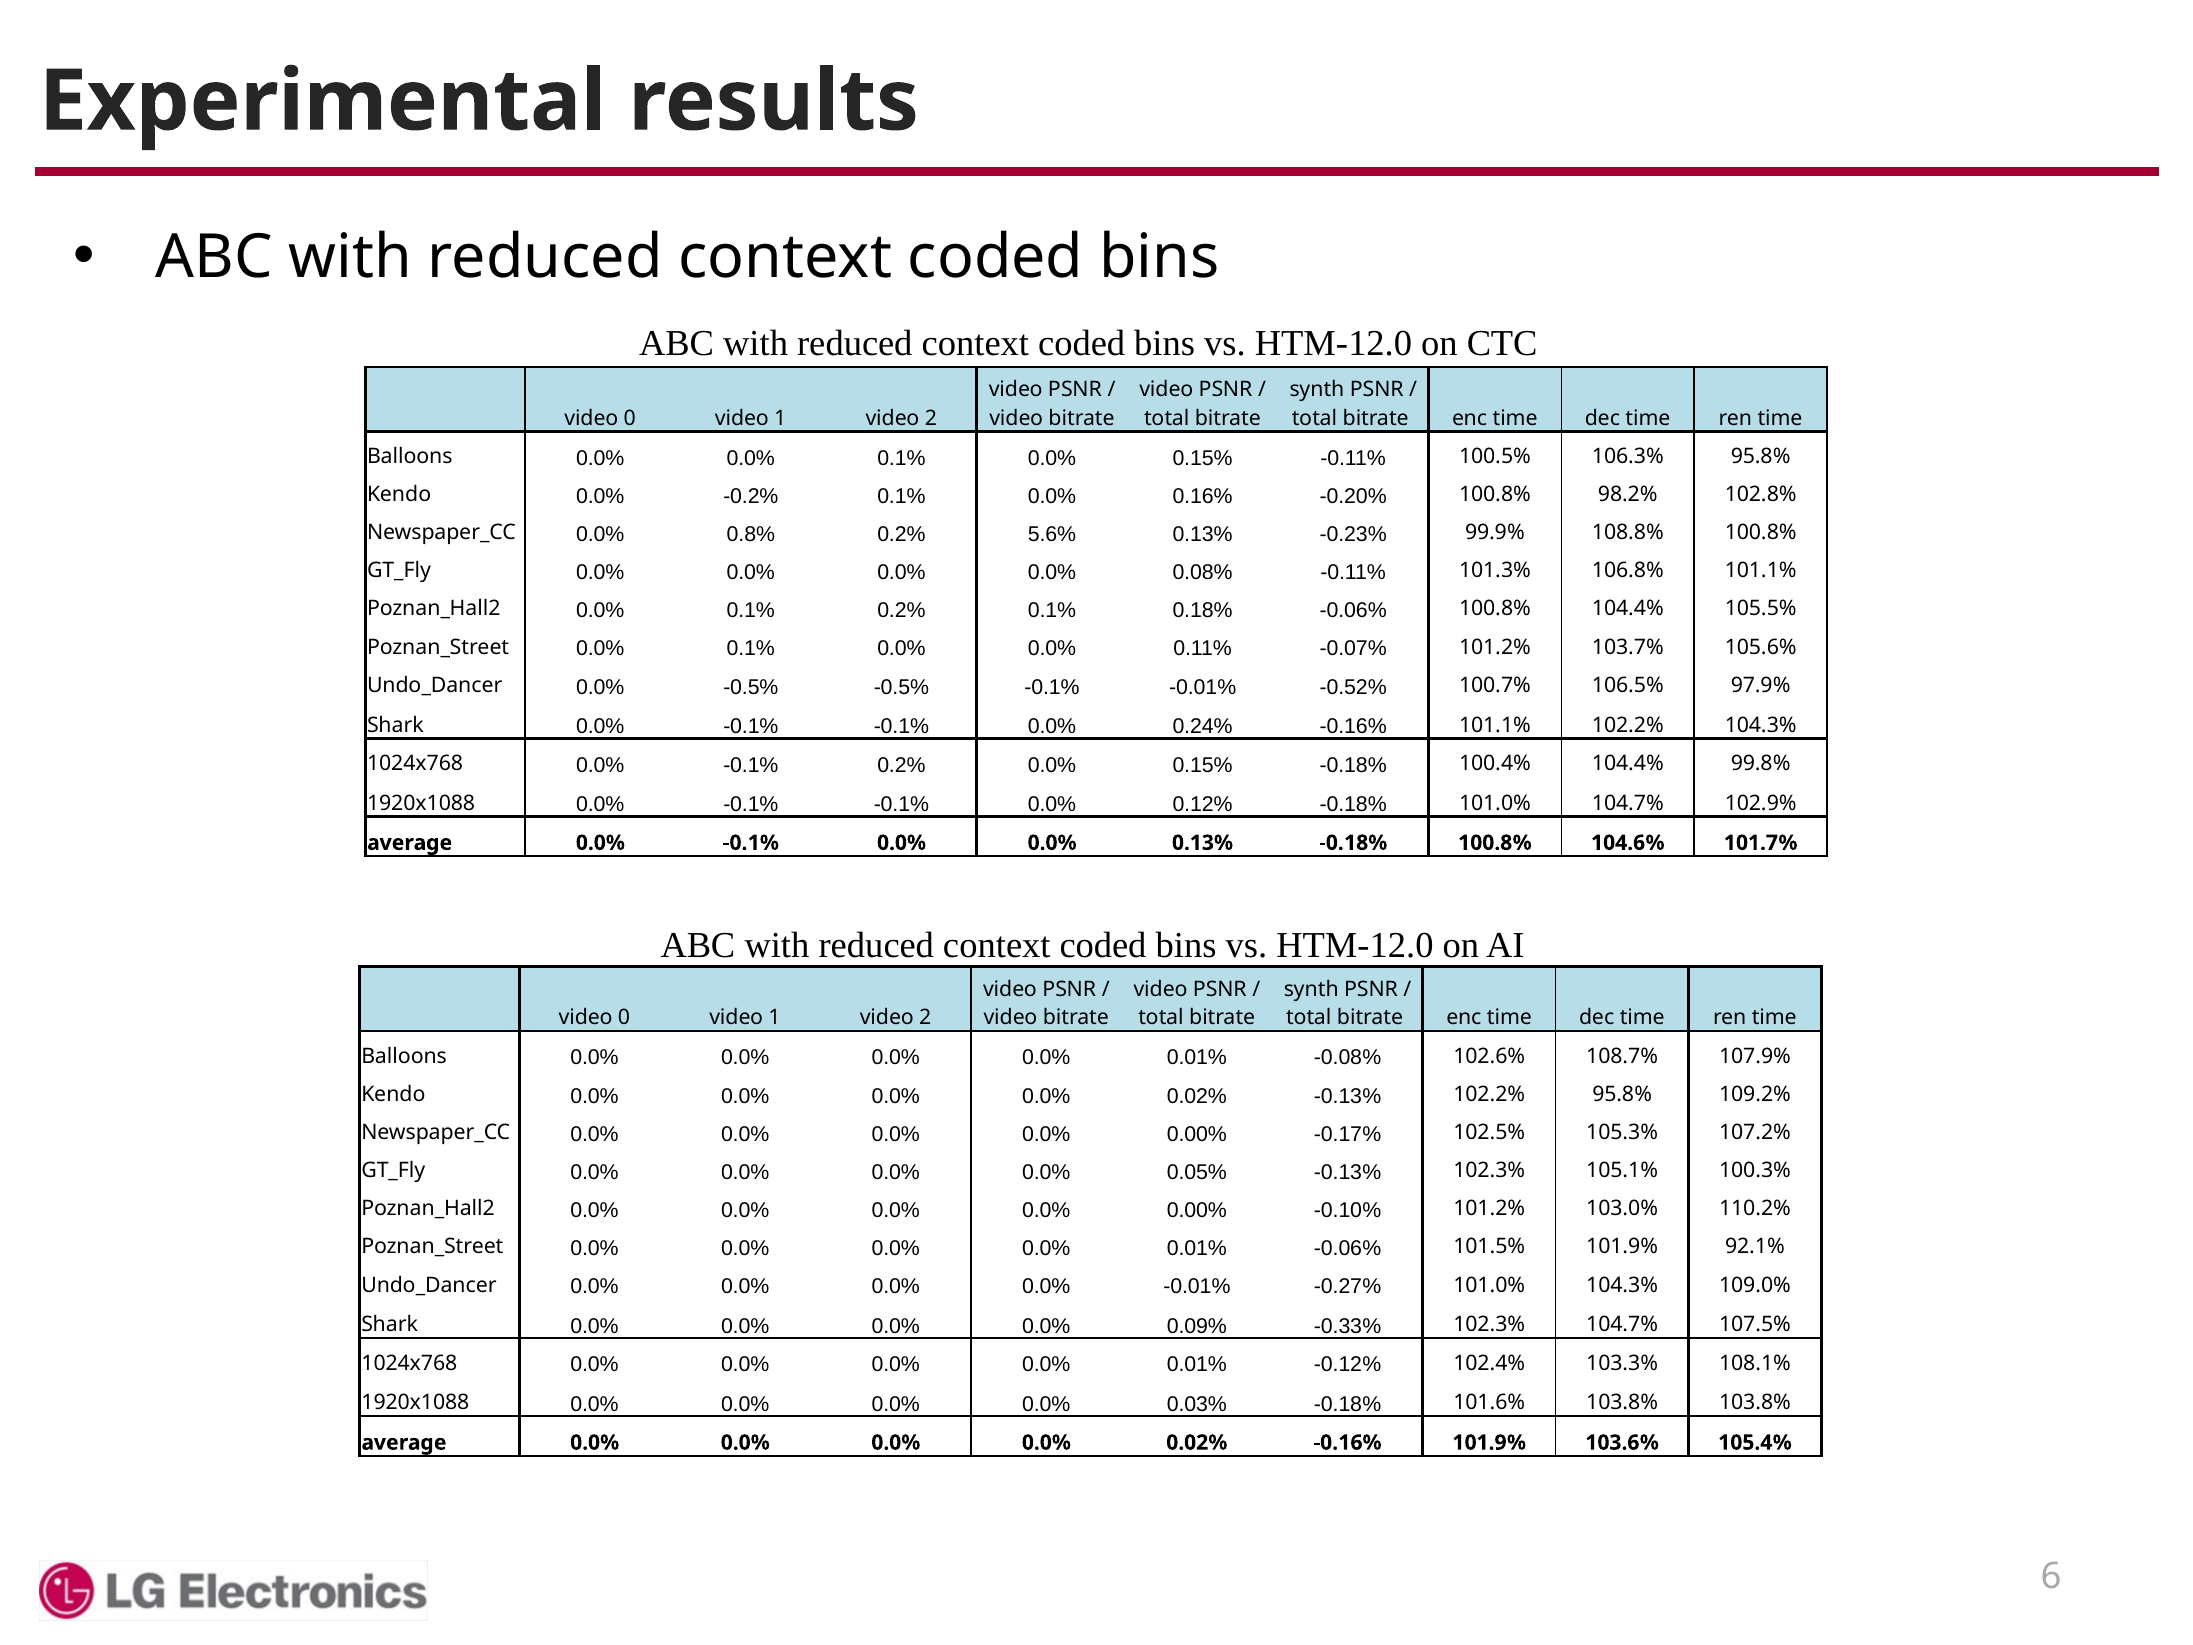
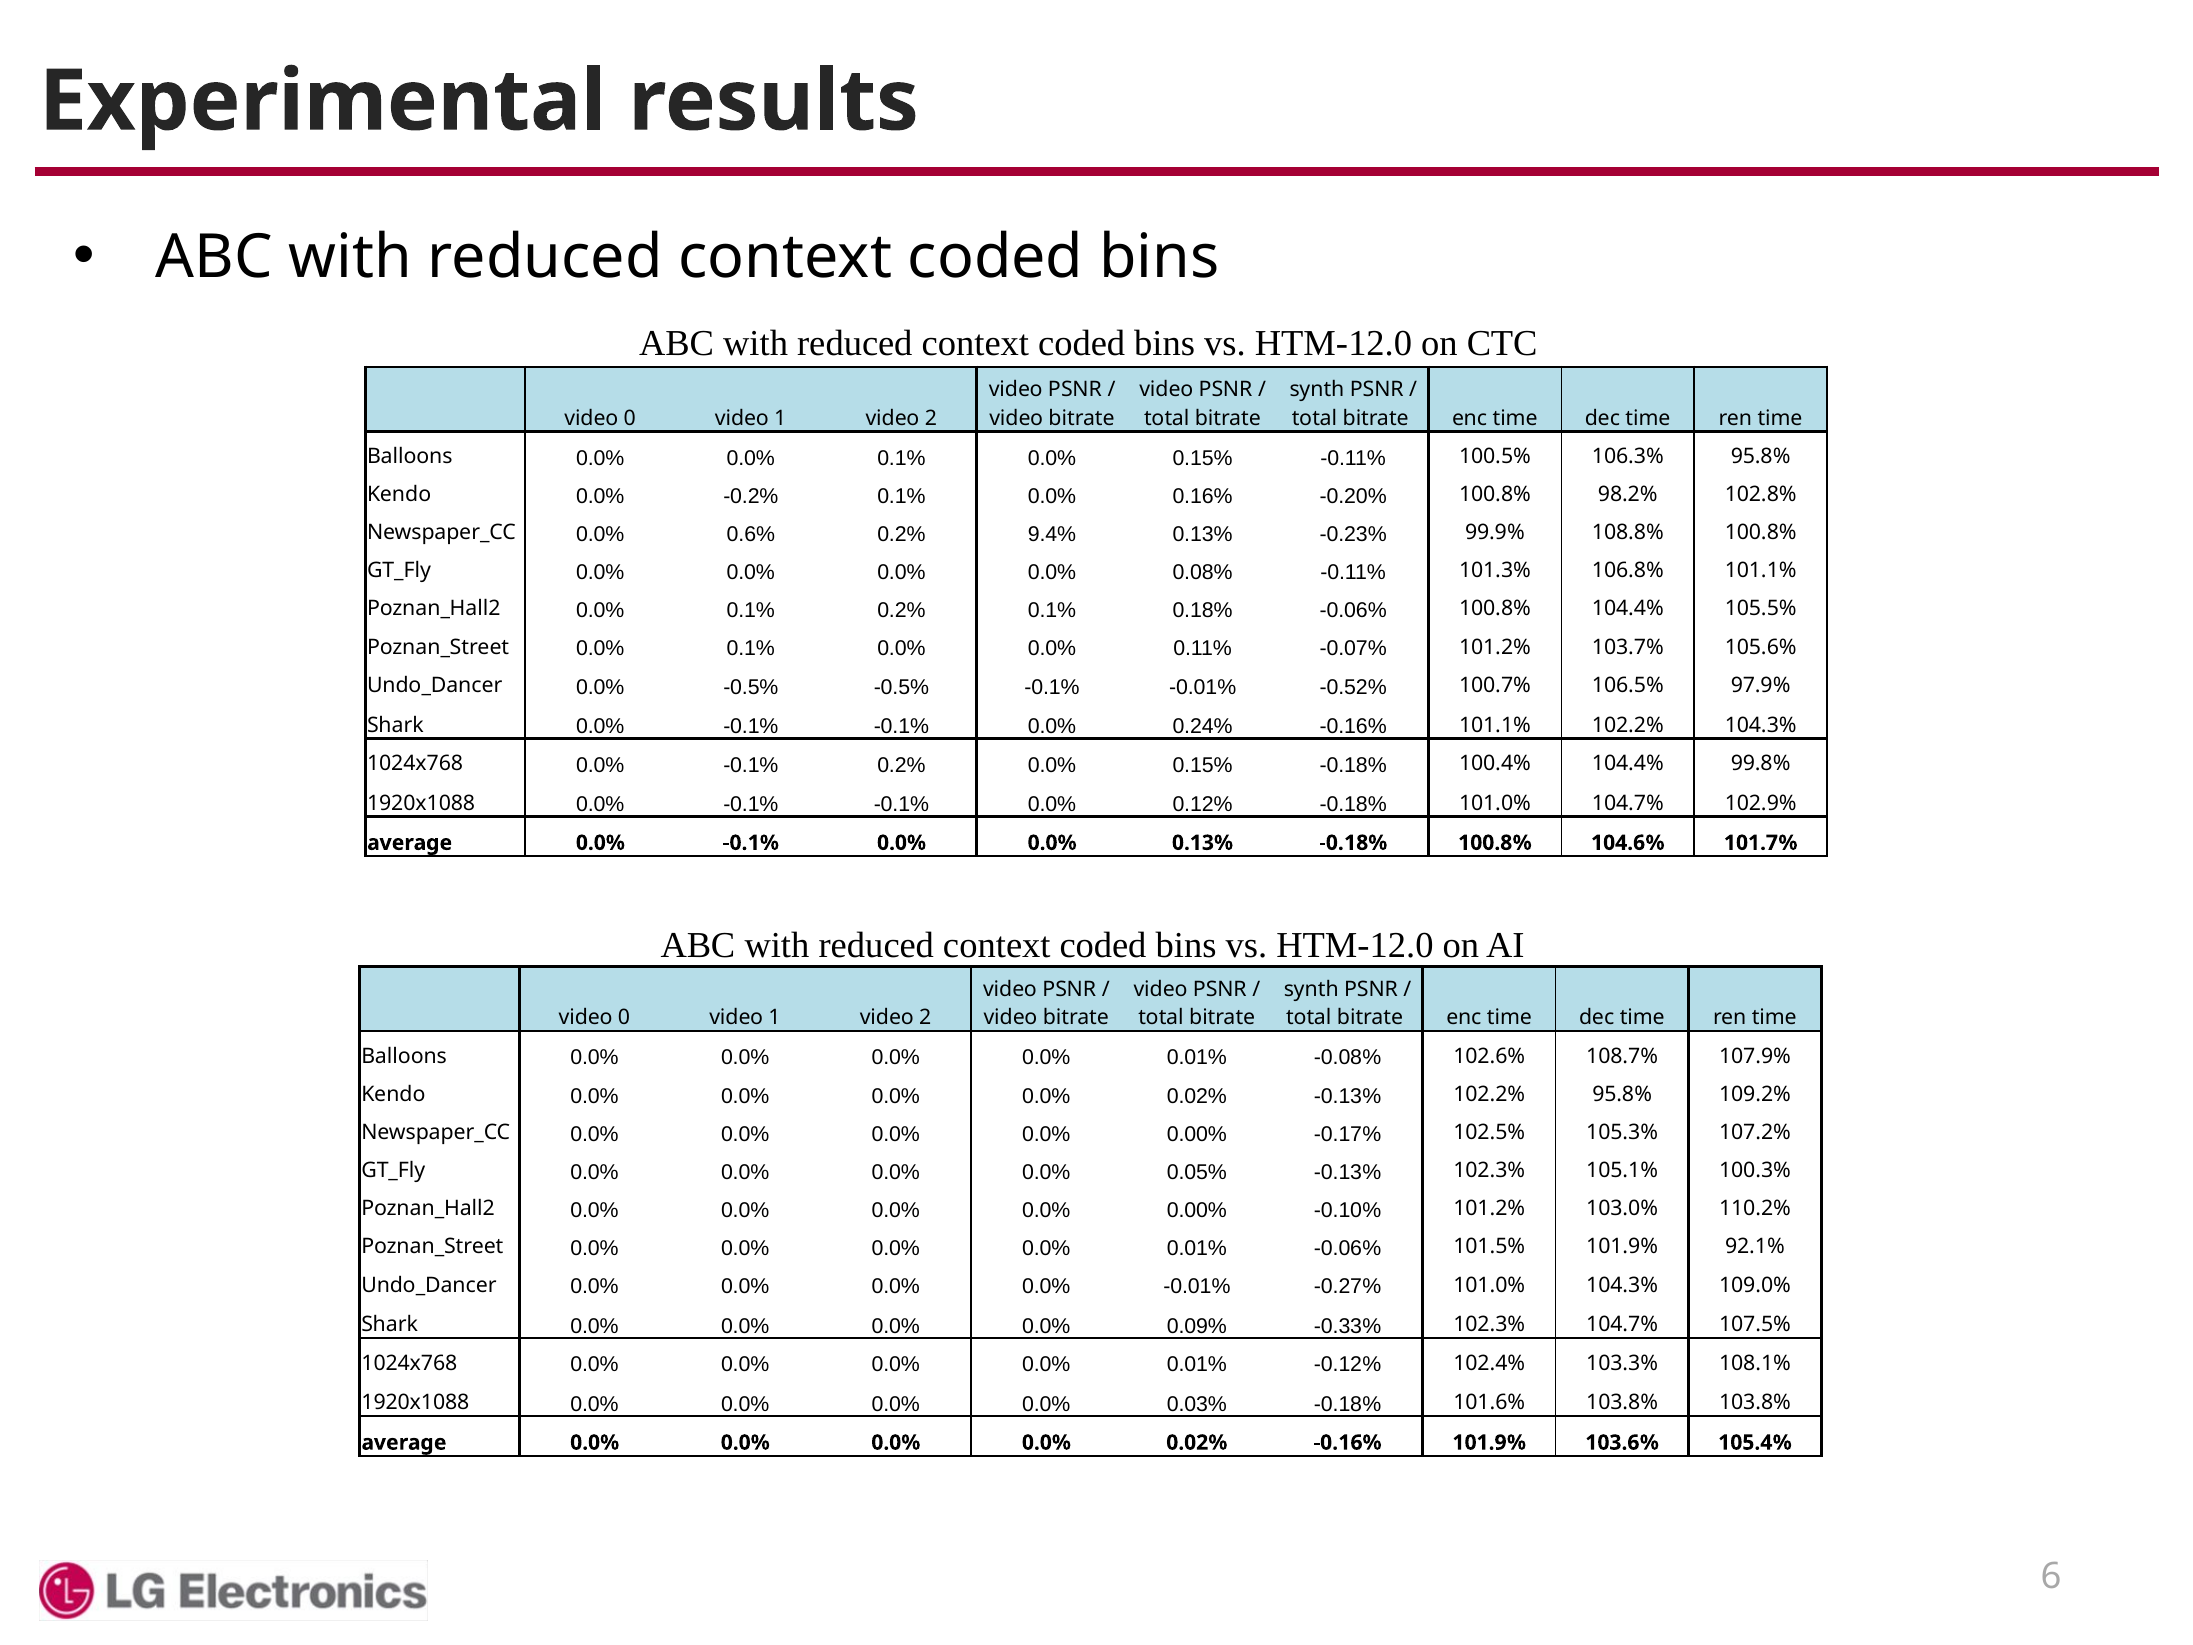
0.8%: 0.8% -> 0.6% (751, 534)
5.6%: 5.6% -> 9.4% (1052, 534)
